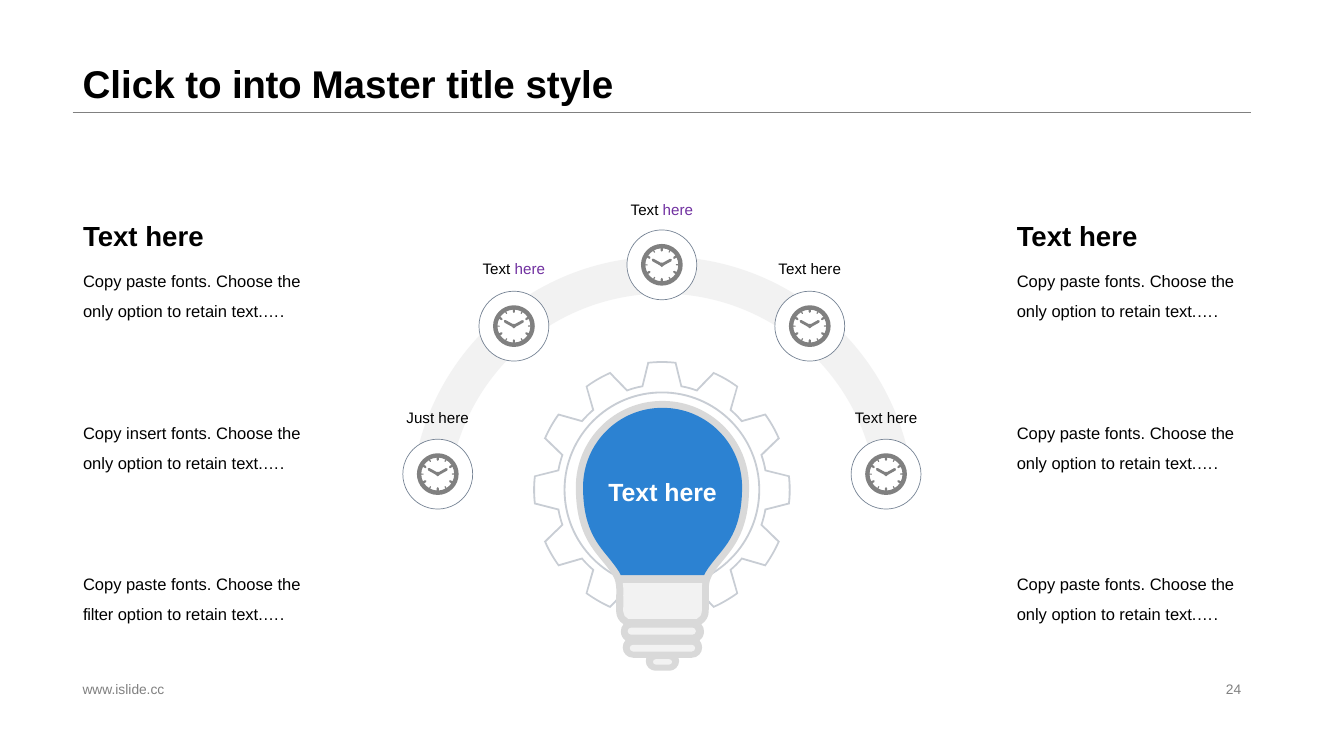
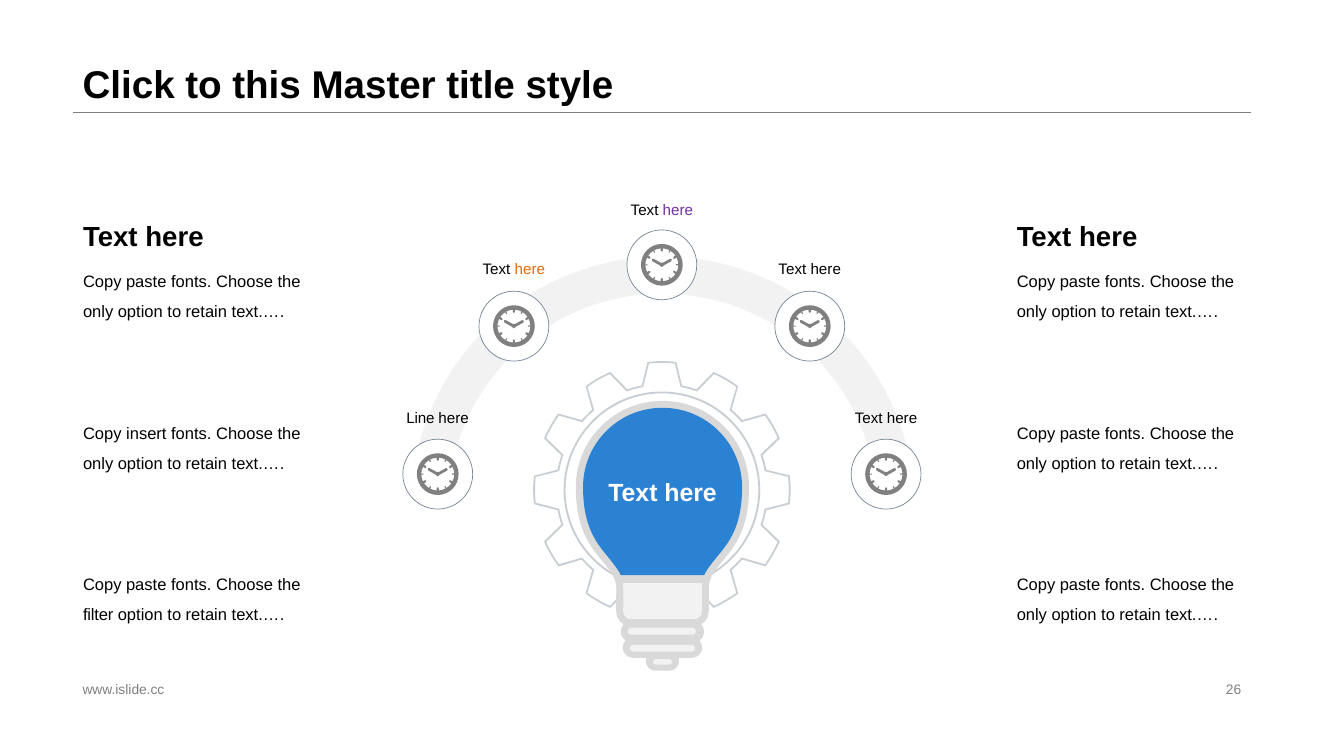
into: into -> this (267, 86)
here colour: purple -> orange (530, 270)
Just: Just -> Line (420, 418)
24: 24 -> 26 (1234, 690)
